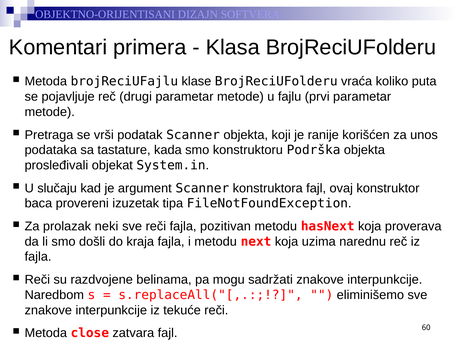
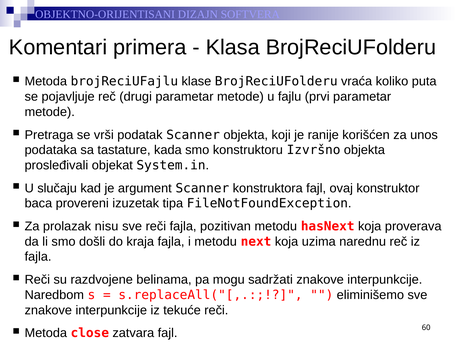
Podrška: Podrška -> Izvršno (314, 150)
neki: neki -> nisu (107, 227)
